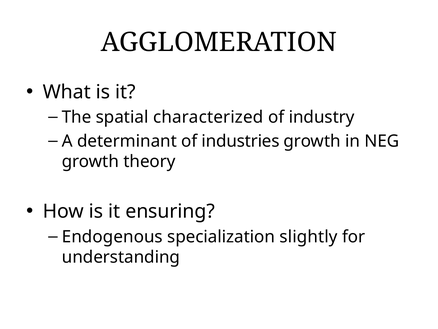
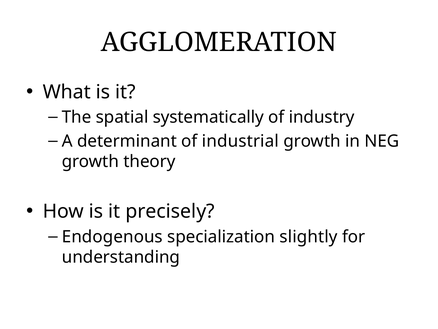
characterized: characterized -> systematically (208, 117)
industries: industries -> industrial (240, 141)
ensuring: ensuring -> precisely (170, 211)
